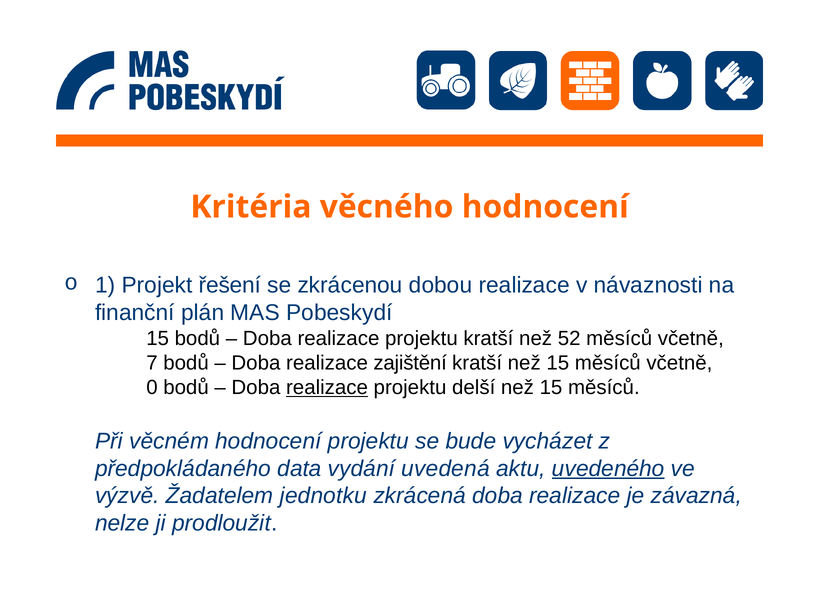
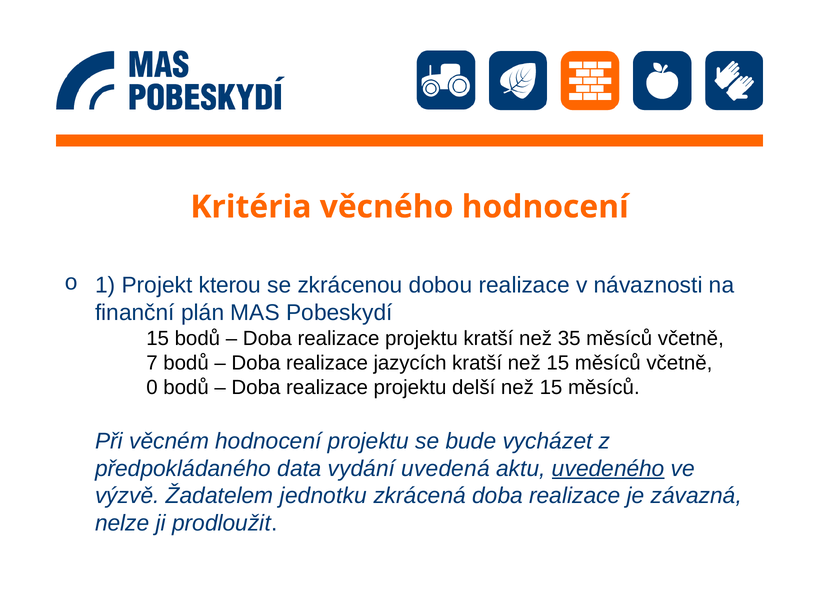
řešení: řešení -> kterou (230, 285)
52: 52 -> 35 (569, 338)
zajištění: zajištění -> jazycích (410, 363)
realizace underline: present -> none (327, 387)
